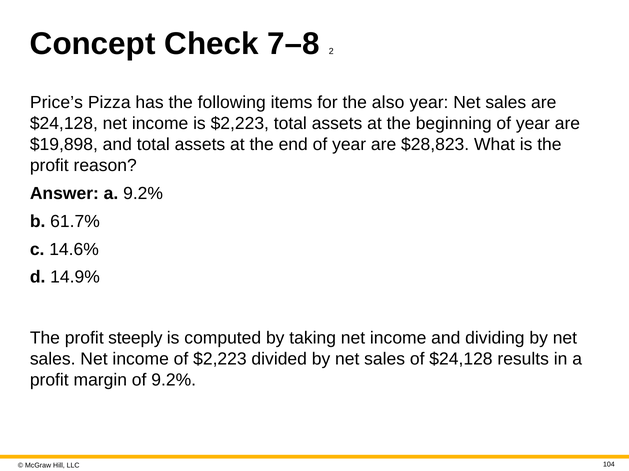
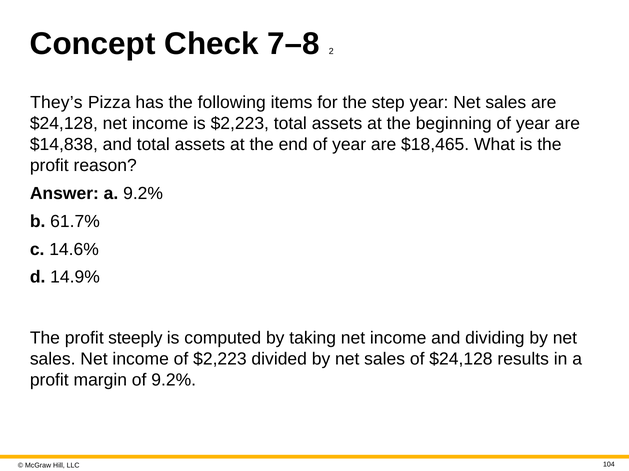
Price’s: Price’s -> They’s (56, 103)
also: also -> step (388, 103)
$19,898: $19,898 -> $14,838 (64, 145)
$28,823: $28,823 -> $18,465 (435, 145)
